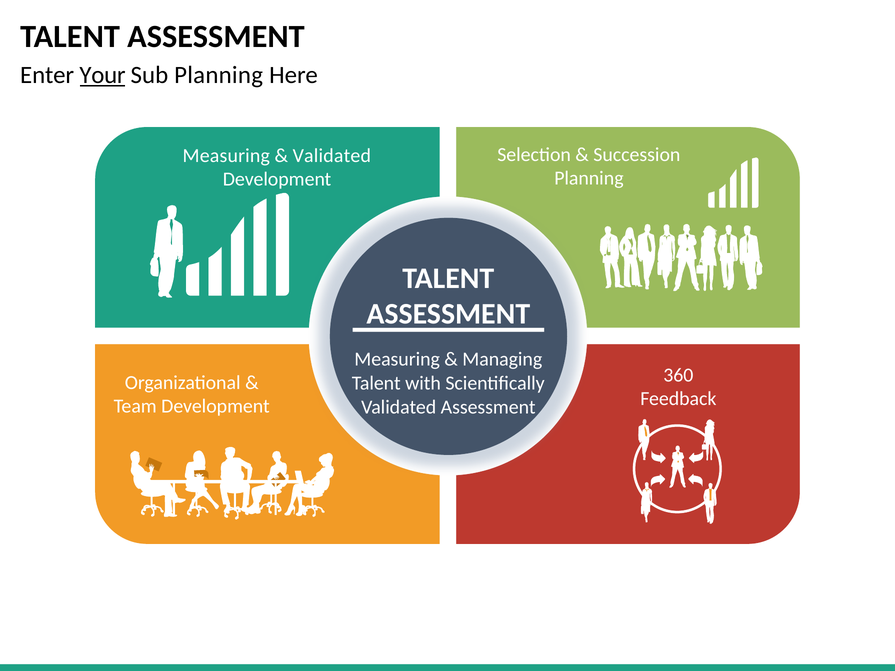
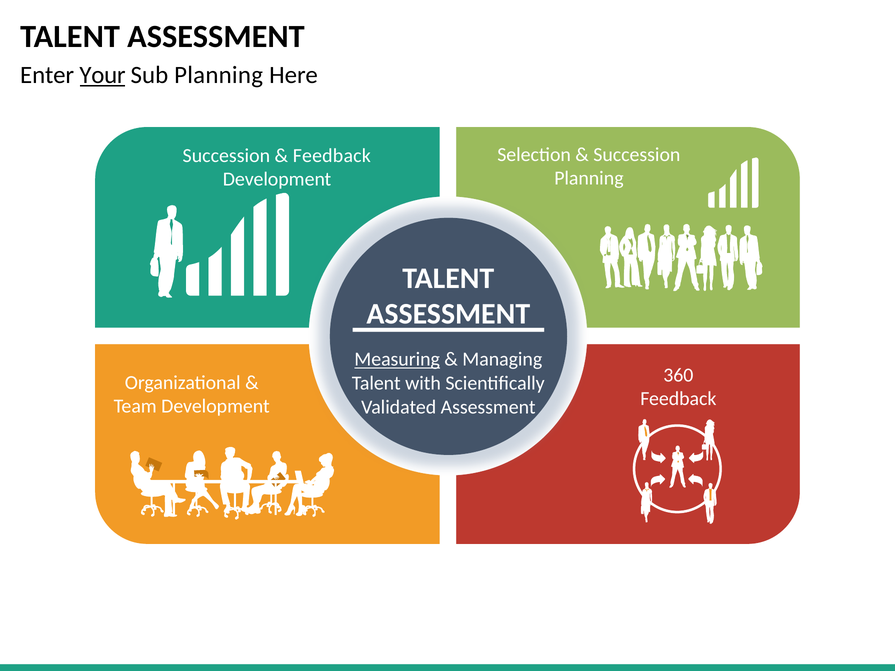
Measuring: Measuring -> Succession (226, 156)
Validated: Validated -> Feedback (332, 156)
Measuring underline: none -> present (397, 360)
